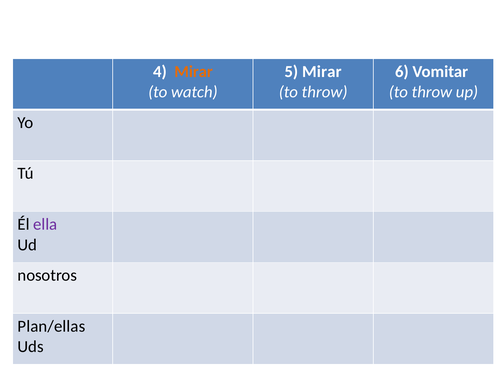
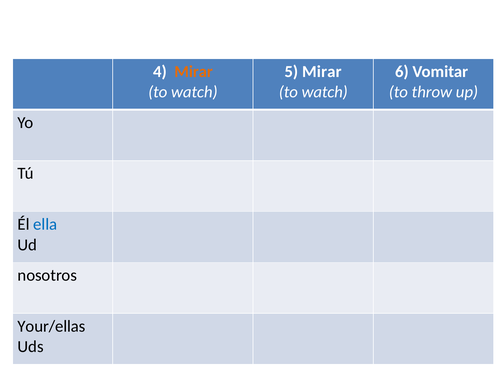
throw: throw -> watch (325, 92)
ella colour: purple -> blue (45, 224)
Plan/ellas: Plan/ellas -> Your/ellas (52, 326)
